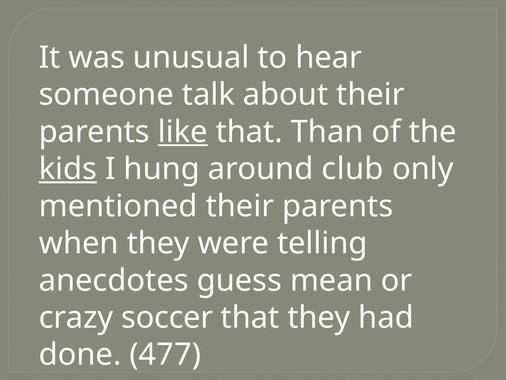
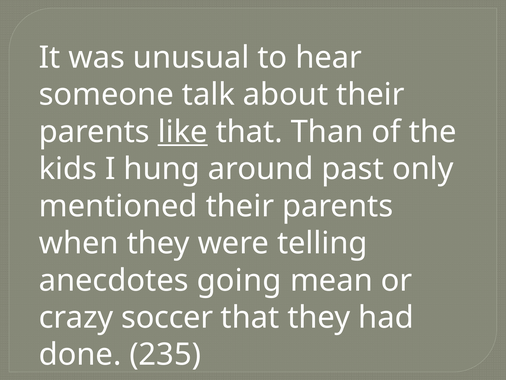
kids underline: present -> none (68, 169)
club: club -> past (353, 169)
guess: guess -> going (239, 280)
477: 477 -> 235 (165, 354)
